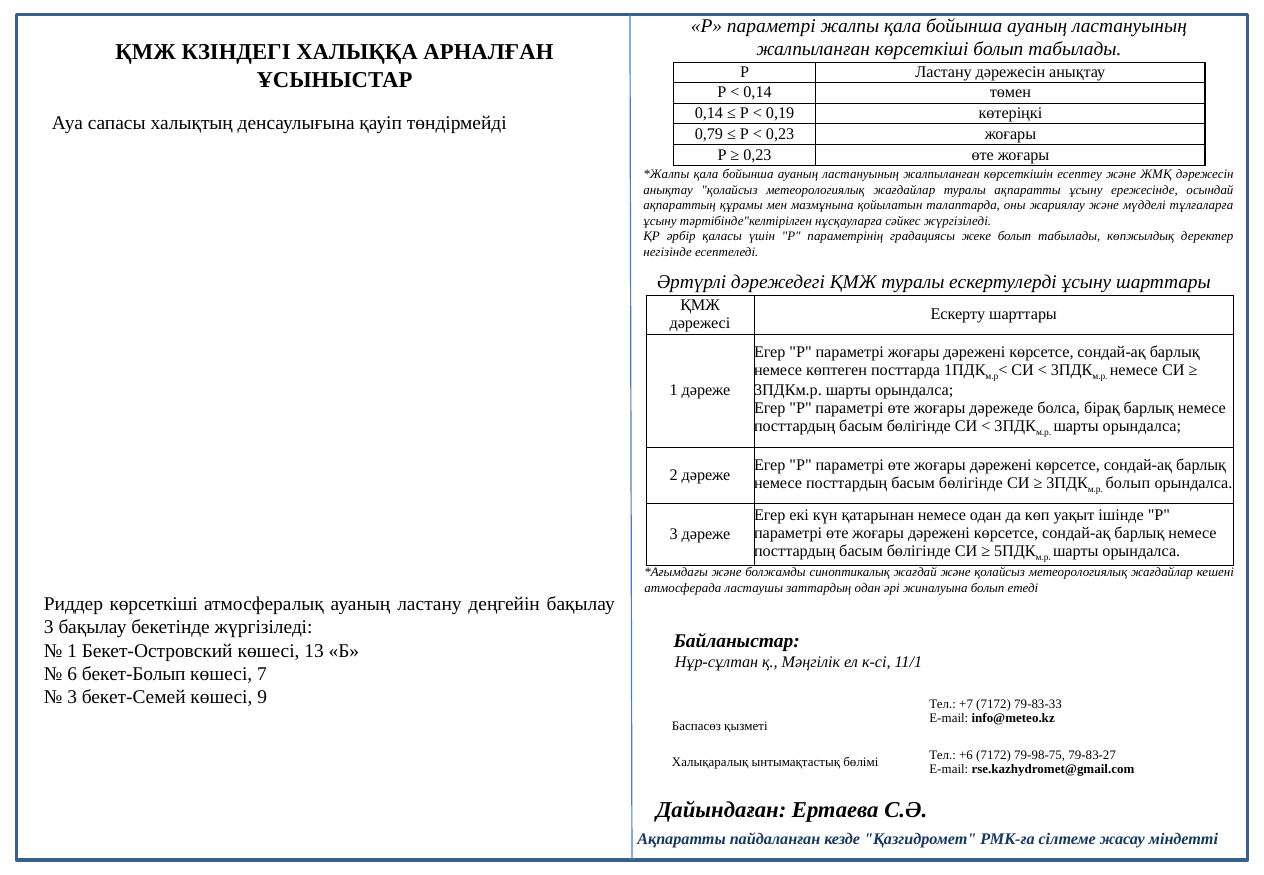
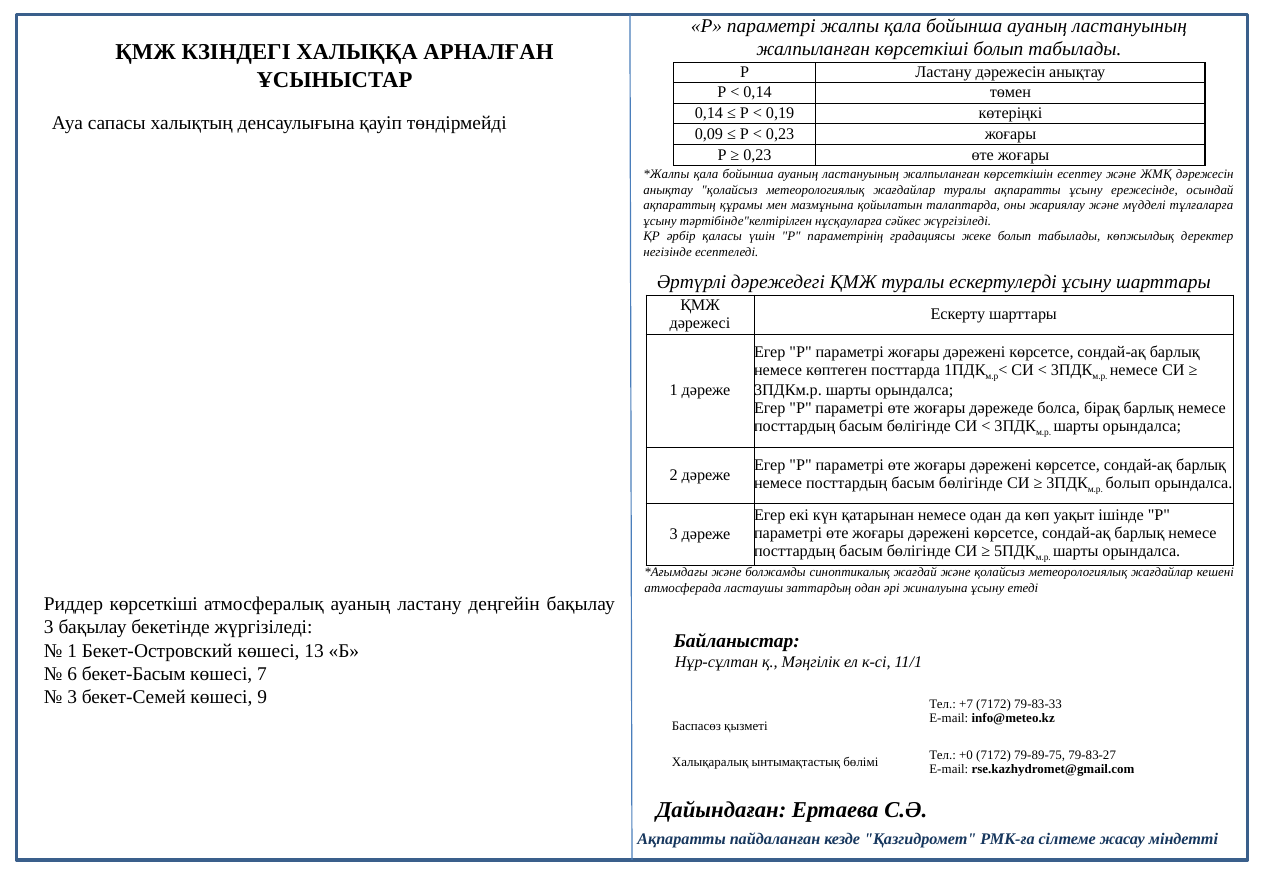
0,79: 0,79 -> 0,09 (709, 134)
жиналуына болып: болып -> ұсыну (988, 588)
бекет-Болып: бекет-Болып -> бекет-Басым (134, 674)
+6: +6 -> +0 (966, 755)
79-98-75: 79-98-75 -> 79-89-75 (1040, 755)
